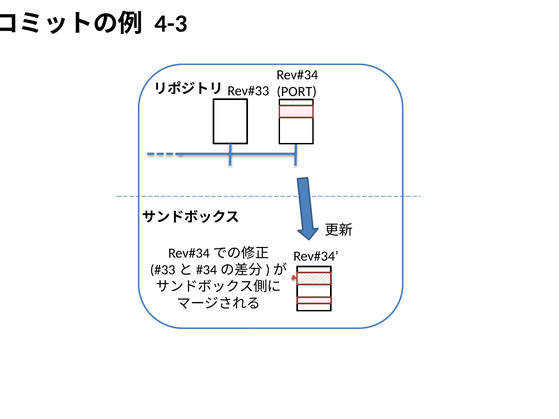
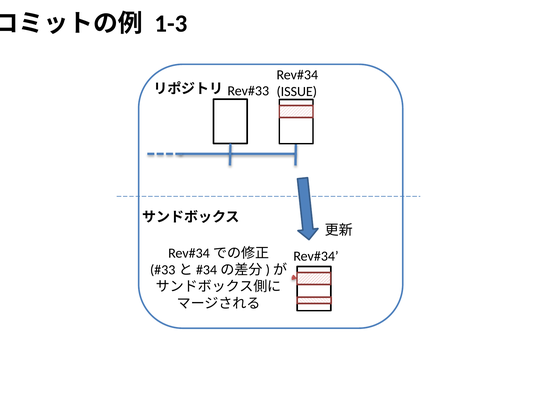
4-3: 4-3 -> 1-3 (171, 24)
PORT: PORT -> ISSUE (297, 92)
